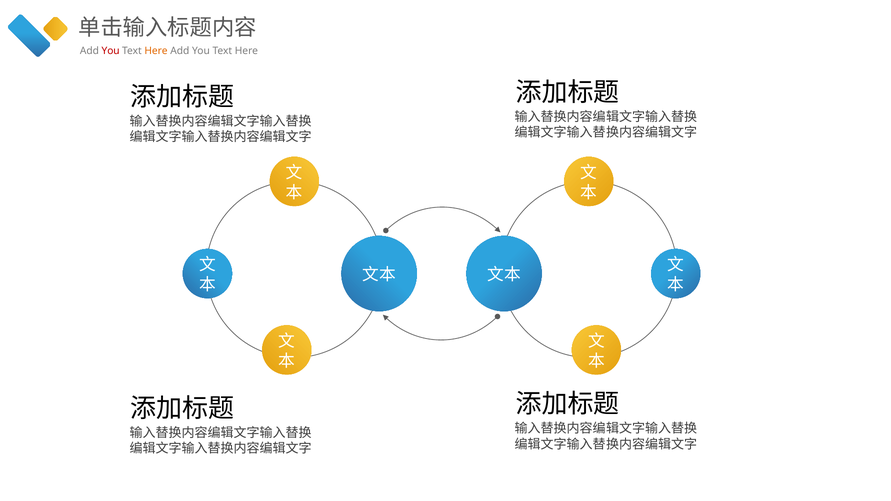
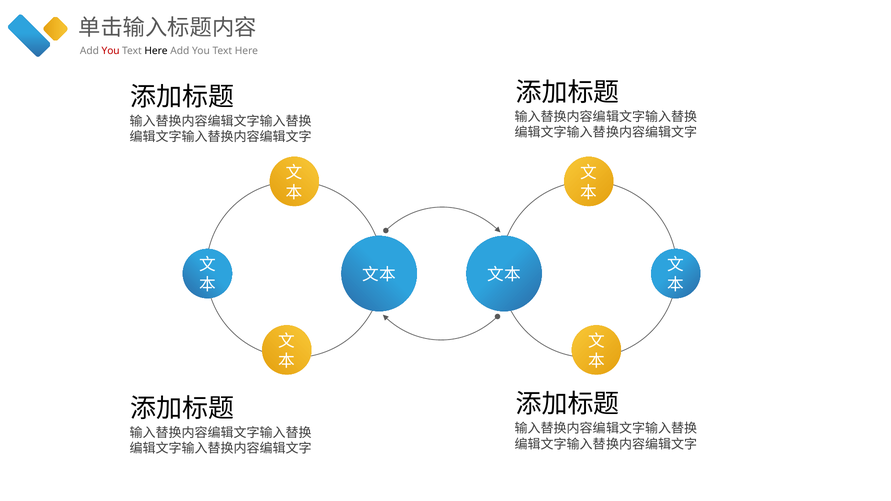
Here colour: orange -> black (156, 51)
